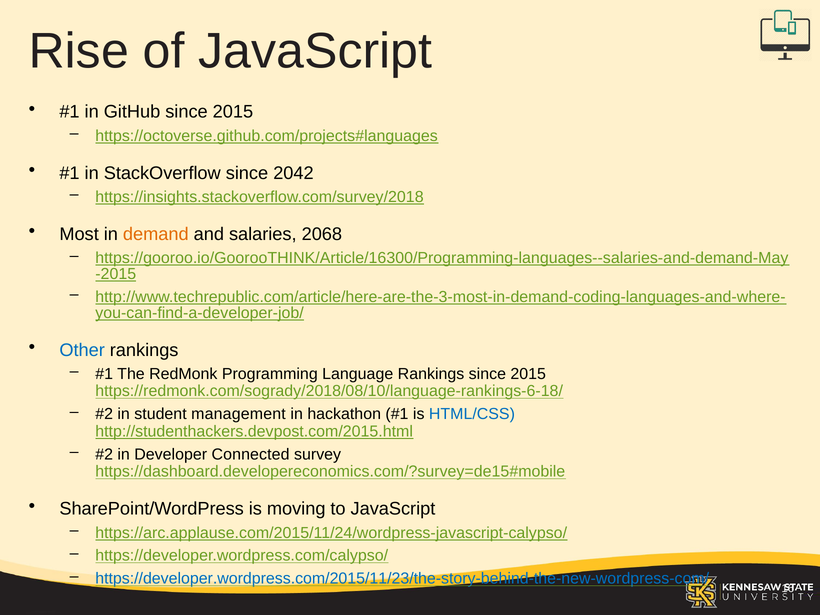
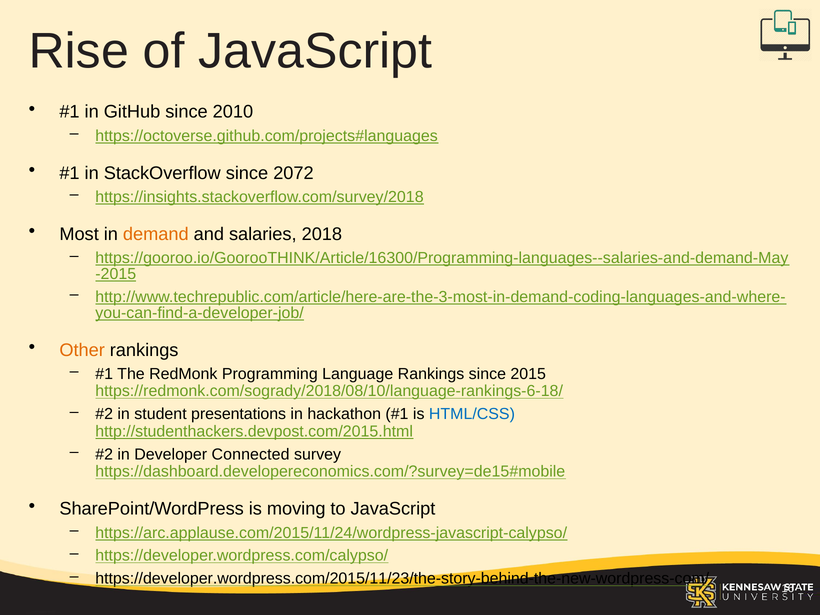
GitHub since 2015: 2015 -> 2010 (233, 112)
2042: 2042 -> 2072 (293, 173)
2068: 2068 -> 2018 (322, 234)
Other colour: blue -> orange (82, 350)
management: management -> presentations (239, 414)
https://developer.wordpress.com/2015/11/23/the-story-behind-the-new-wordpress-com/ colour: blue -> black (402, 579)
